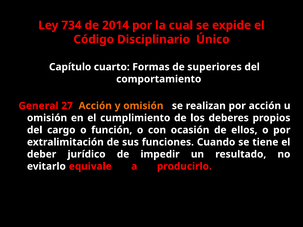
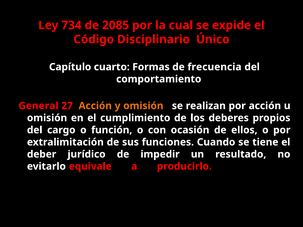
2014: 2014 -> 2085 (116, 25)
superiores: superiores -> frecuencia (215, 67)
